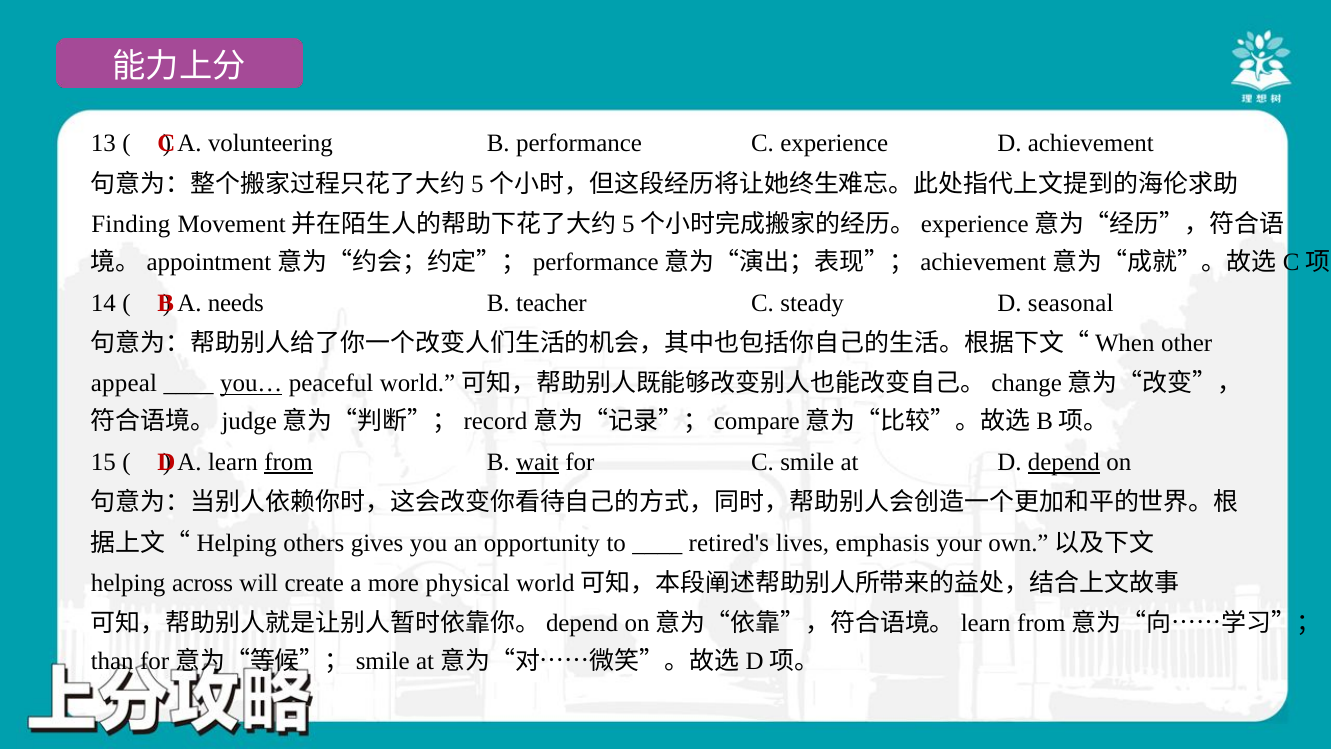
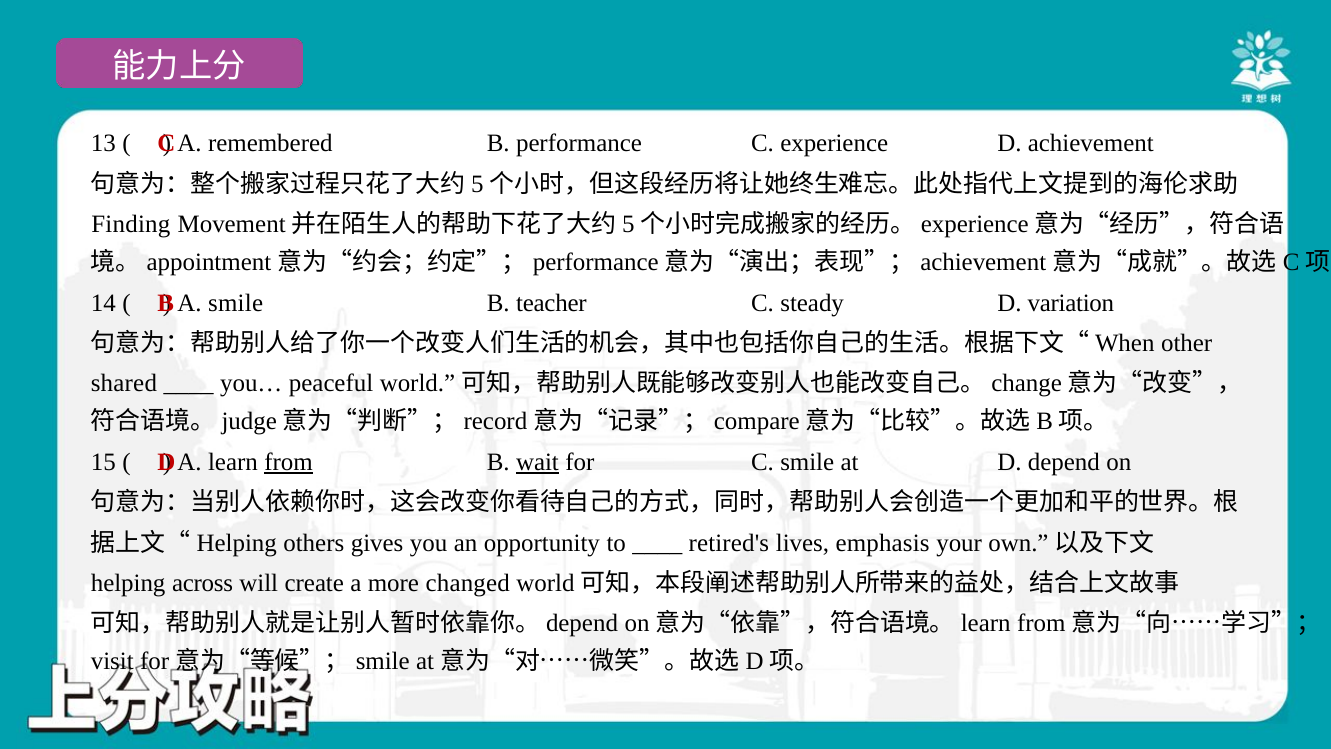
volunteering: volunteering -> remembered (270, 143)
A needs: needs -> smile (236, 303)
seasonal: seasonal -> variation (1071, 303)
appeal: appeal -> shared (124, 384)
you… underline: present -> none (251, 384)
depend underline: present -> none (1064, 462)
physical: physical -> changed (468, 583)
than: than -> visit (112, 661)
